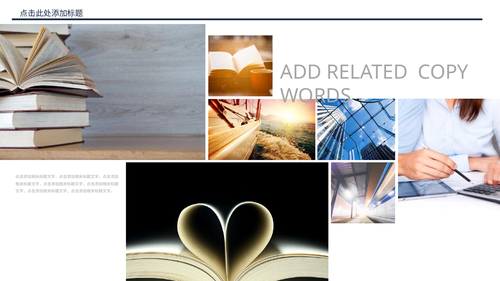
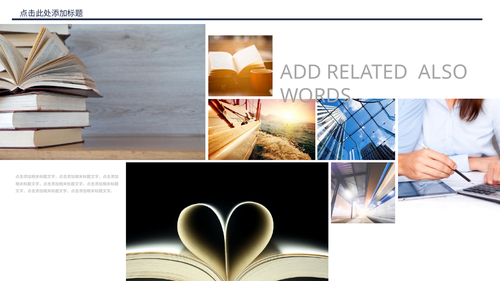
COPY: COPY -> ALSO (443, 72)
